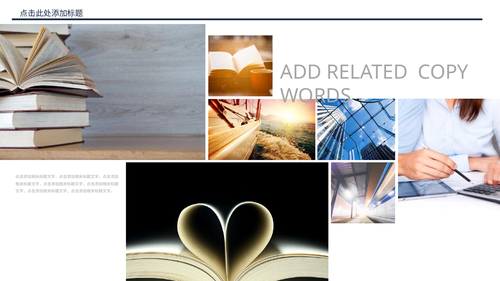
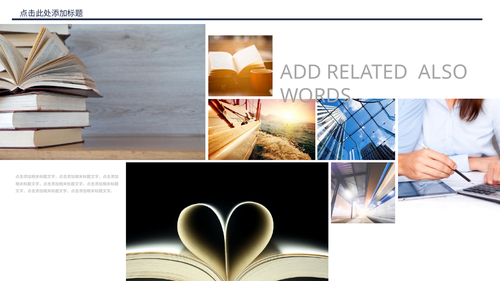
COPY: COPY -> ALSO (443, 72)
